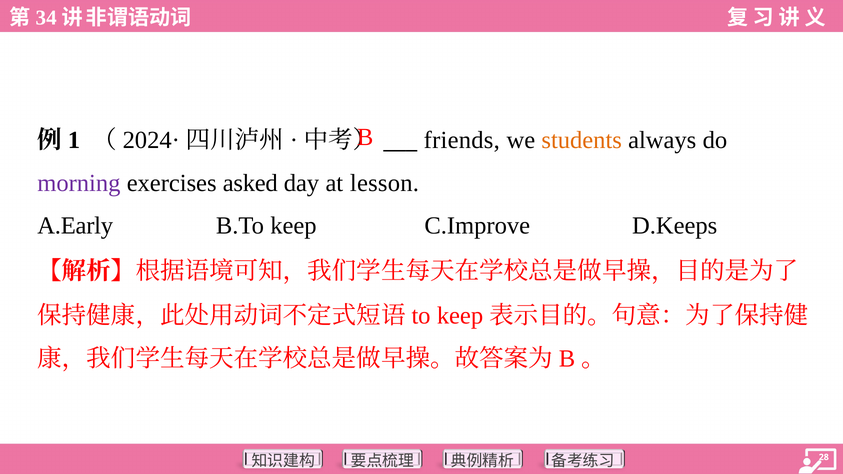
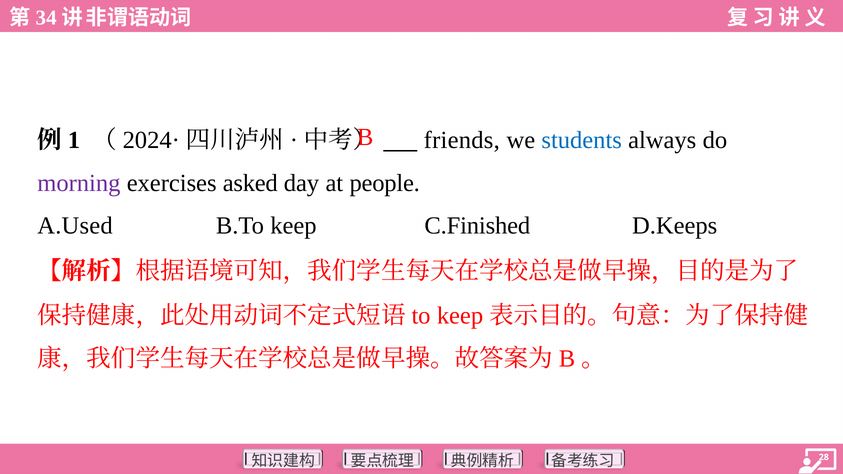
students colour: orange -> blue (582, 140)
lesson: lesson -> people (385, 183)
A.Early: A.Early -> A.Used (75, 226)
C.Improve: C.Improve -> C.Finished (477, 226)
